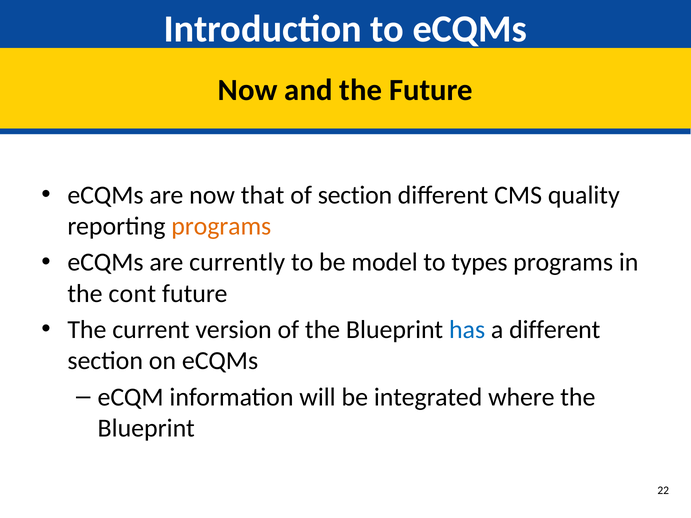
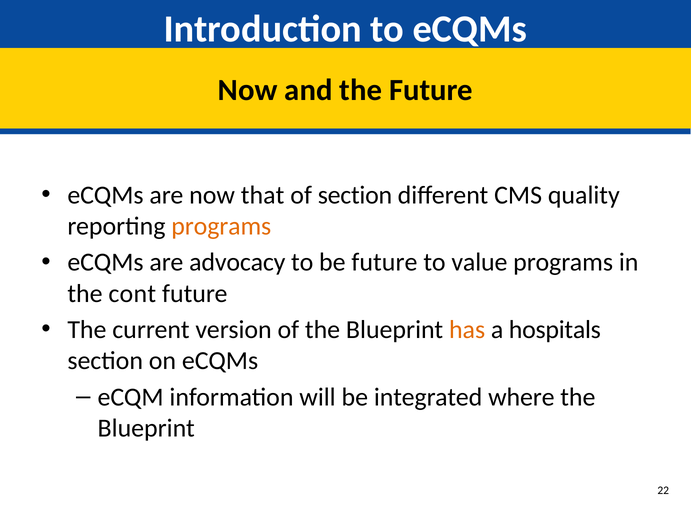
currently: currently -> advocacy (237, 262)
be model: model -> future (384, 262)
types: types -> value (479, 262)
has colour: blue -> orange (467, 330)
a different: different -> hospitals (555, 330)
